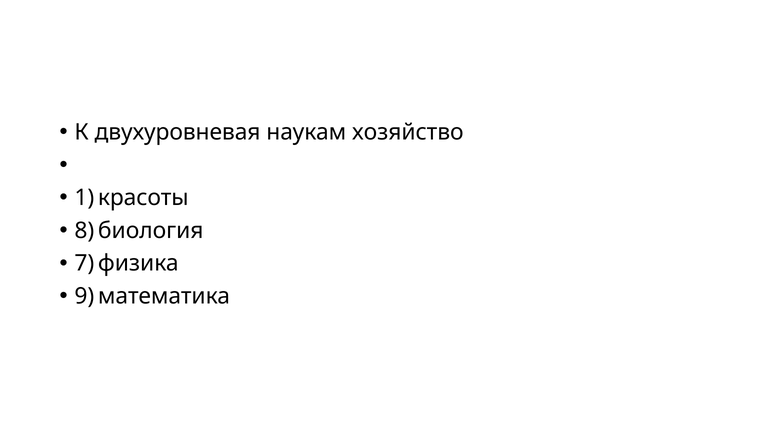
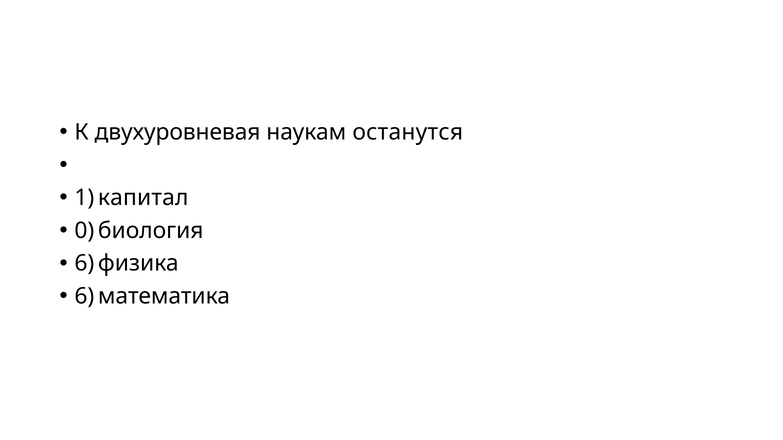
хозяйство: хозяйство -> останутся (408, 132)
красоты: красоты -> капитал (143, 198)
8: 8 -> 0 (84, 231)
7: 7 -> 6 (84, 264)
9: 9 -> 6 (84, 297)
